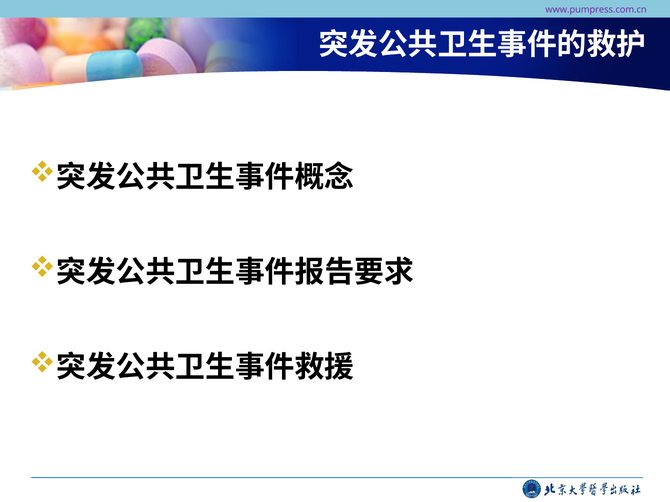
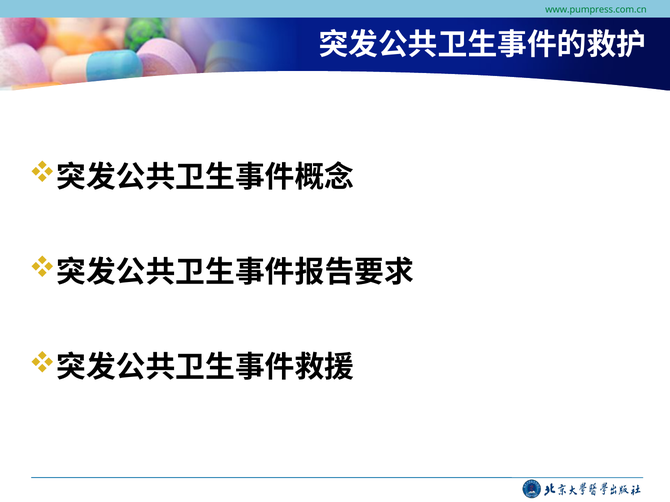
www.pumpress.com.cn colour: purple -> green (596, 10)
